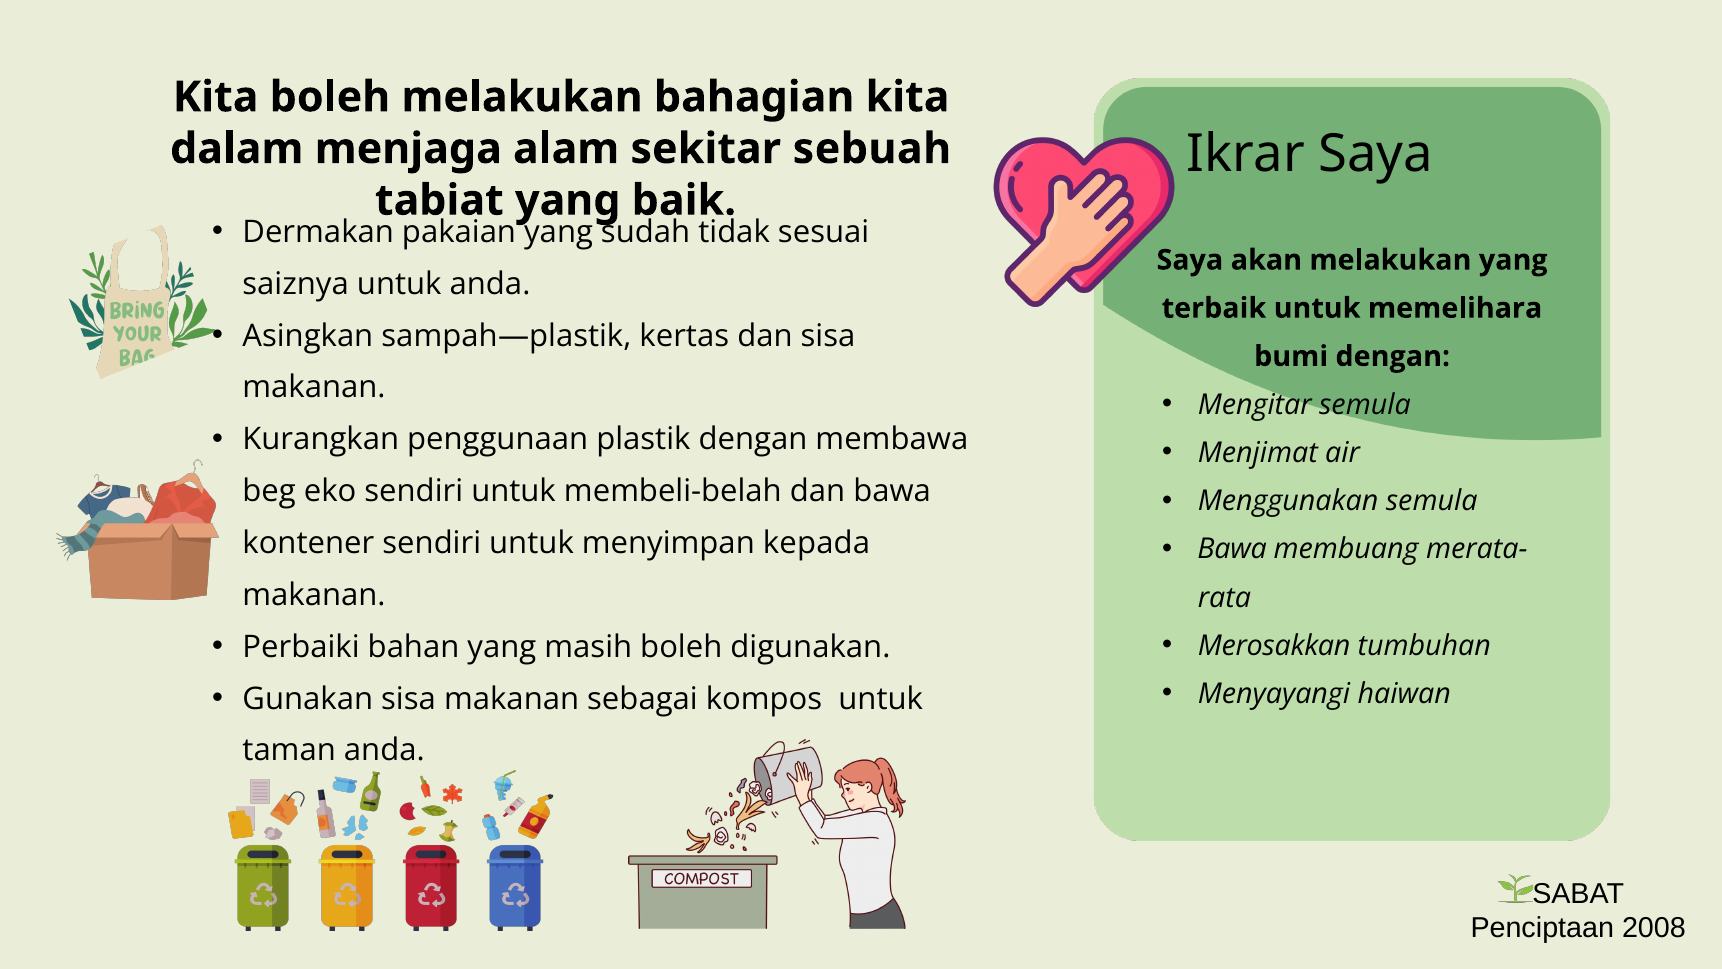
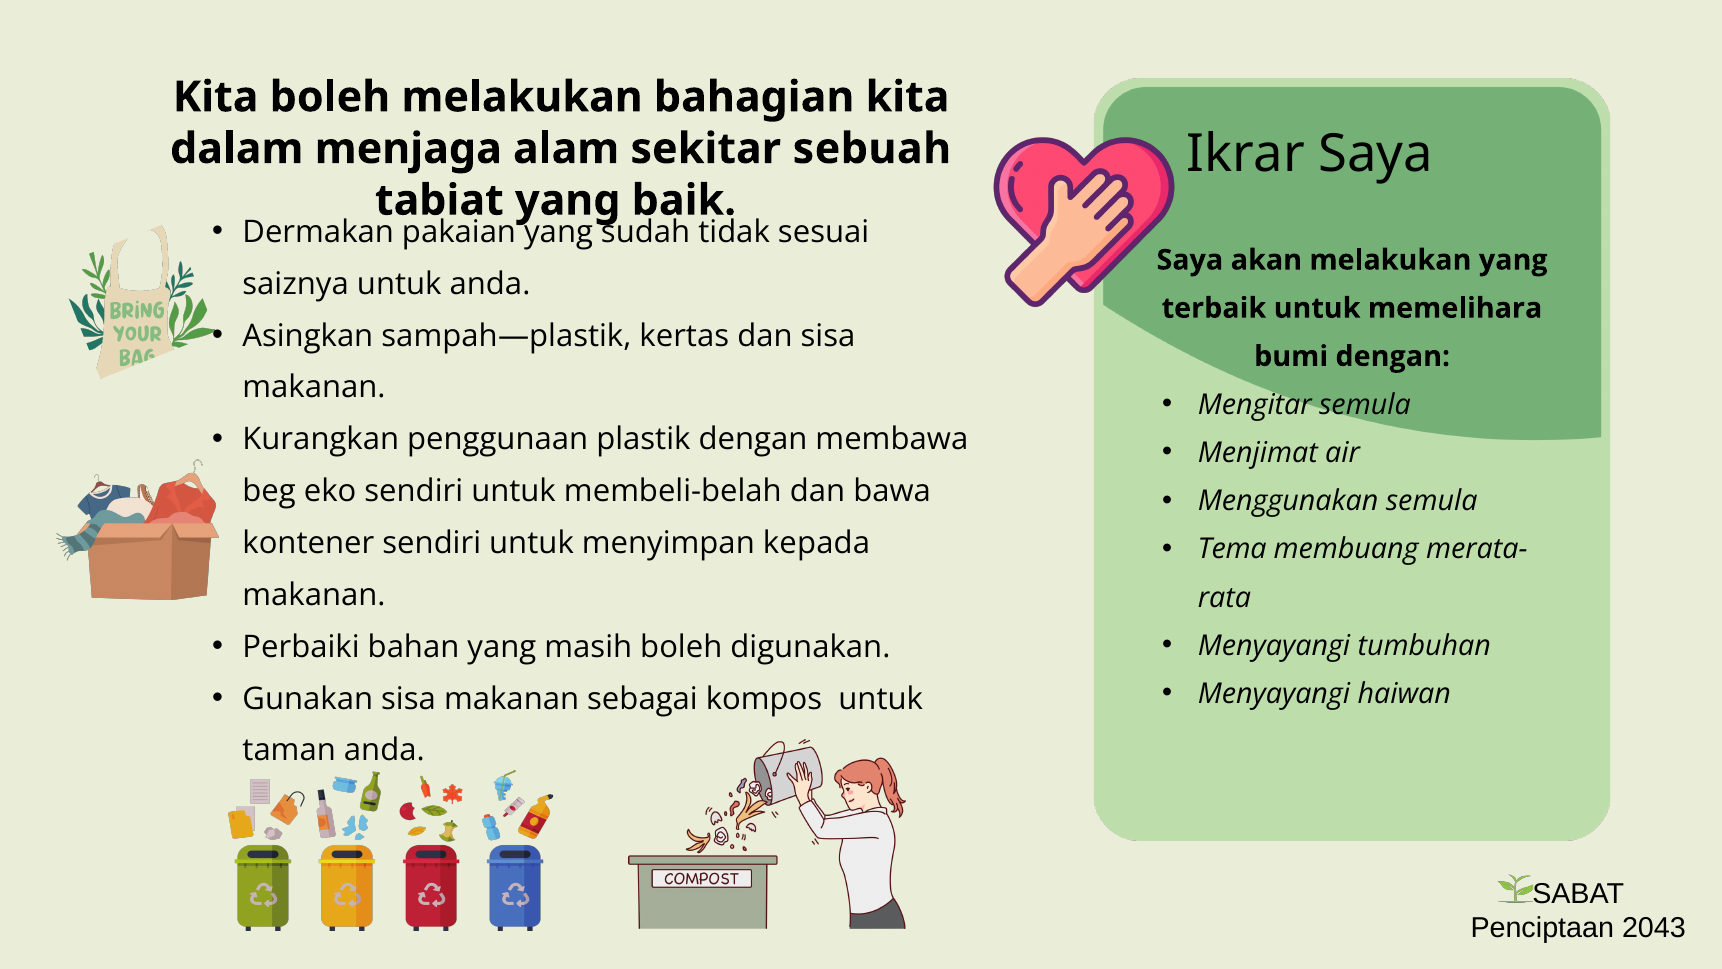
Bawa: Bawa -> Tema (1232, 549)
Merosakkan: Merosakkan -> Menyayangi (1274, 646)
2008: 2008 -> 2043 (1654, 928)
